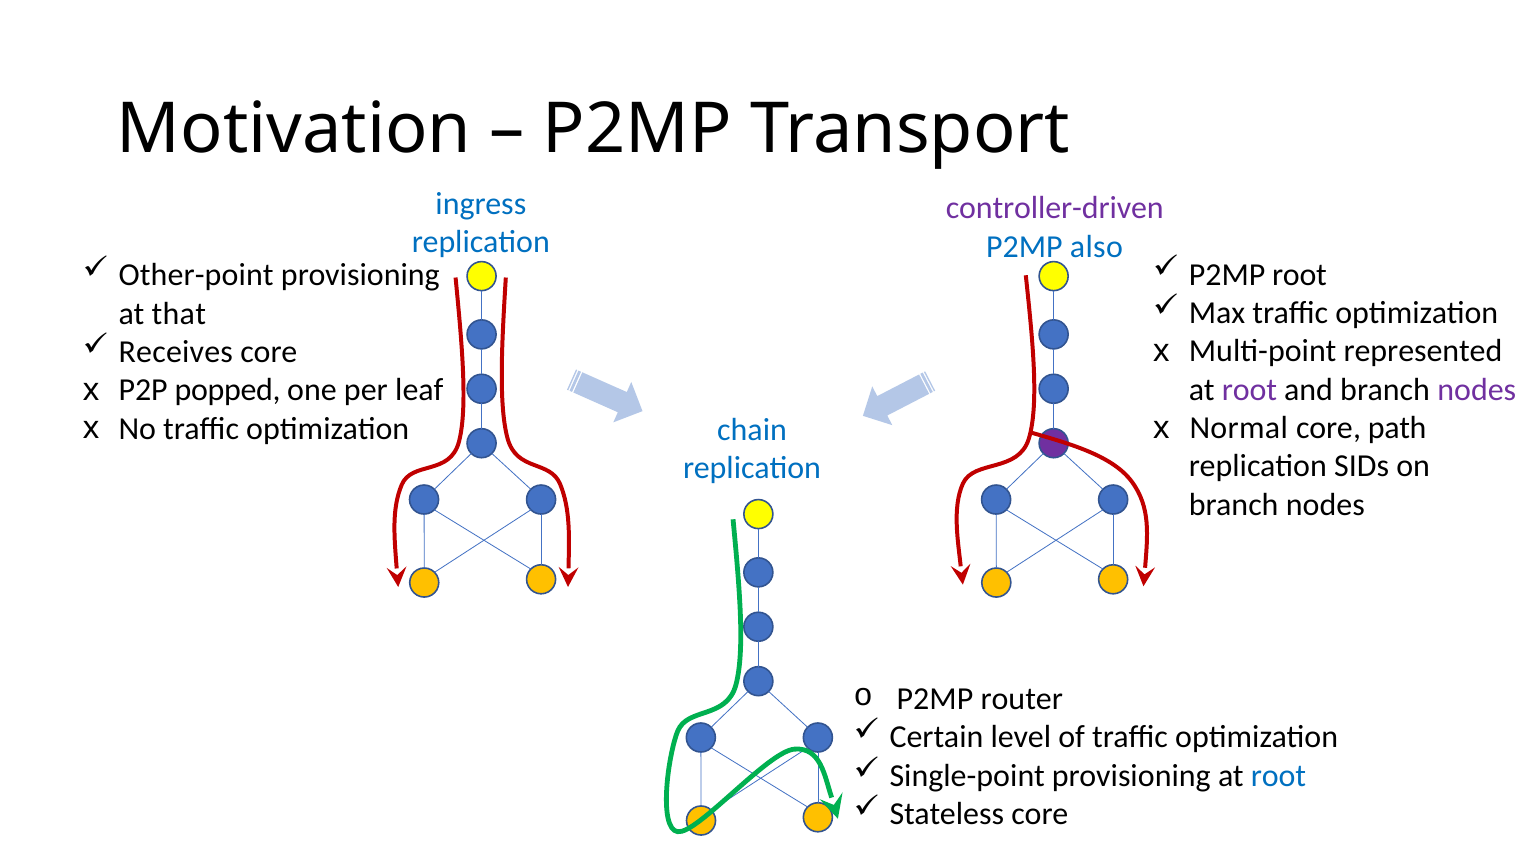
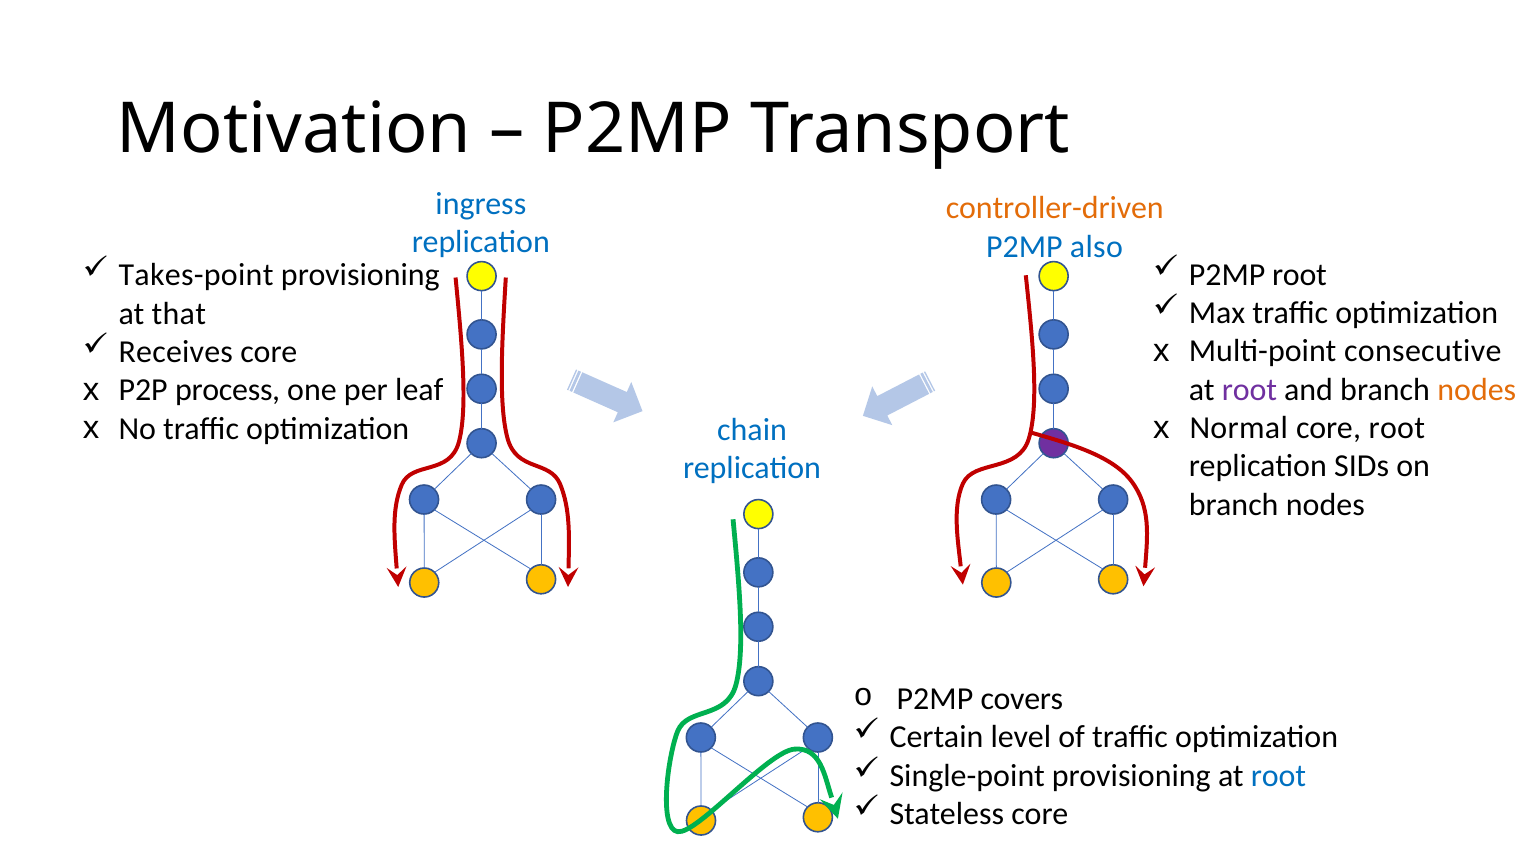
controller-driven colour: purple -> orange (1055, 208)
Other-point: Other-point -> Takes-point (196, 275)
represented: represented -> consecutive (1423, 351)
nodes colour: purple -> orange (1477, 390)
popped: popped -> process (228, 390)
core path: path -> root (1397, 428)
router: router -> covers (1022, 699)
